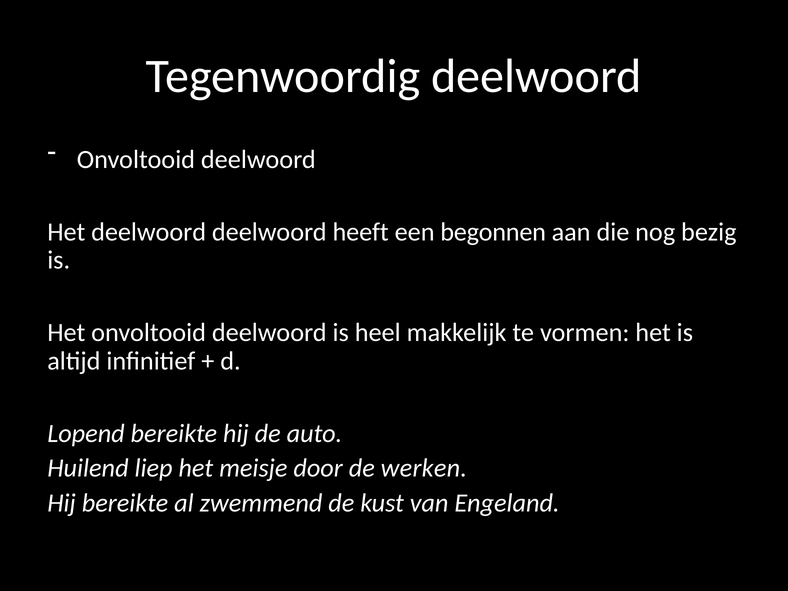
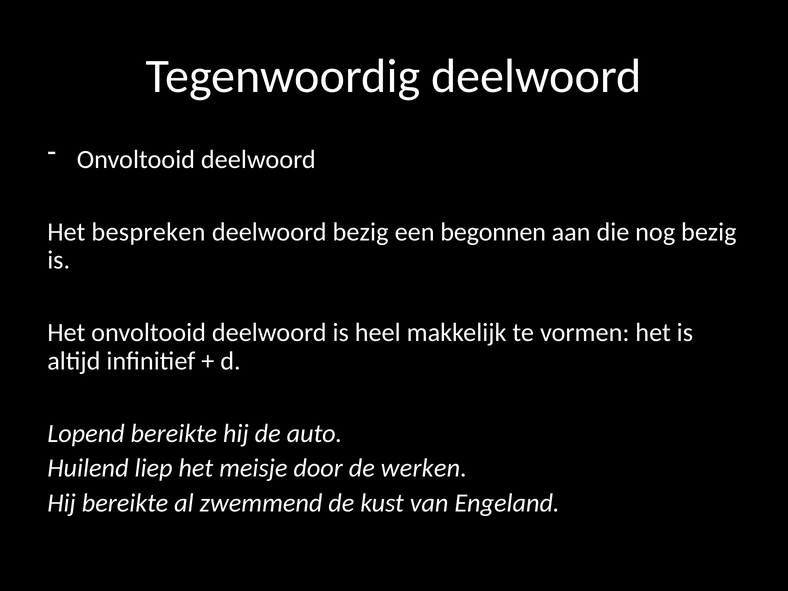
Het deelwoord: deelwoord -> bespreken (148, 232)
deelwoord heeft: heeft -> bezig (361, 232)
